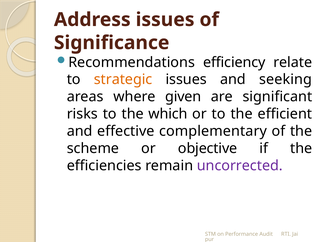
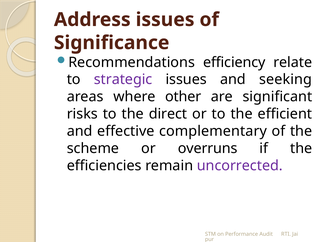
strategic colour: orange -> purple (123, 80)
given: given -> other (183, 97)
which: which -> direct (168, 114)
objective: objective -> overruns (208, 149)
